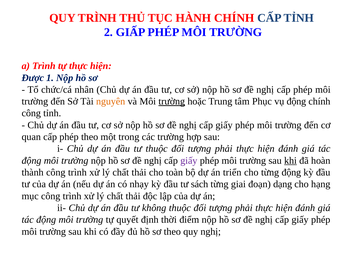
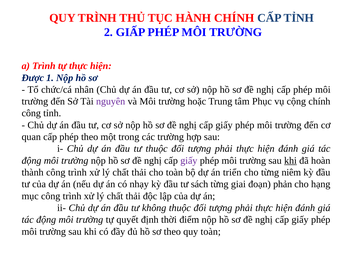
nguyên colour: orange -> purple (111, 102)
trường underline: present -> none (172, 102)
vụ động: động -> cộng (296, 102)
từng động: động -> niêm (291, 173)
dạng: dạng -> phản (283, 184)
quy nghị: nghị -> toàn (211, 232)
